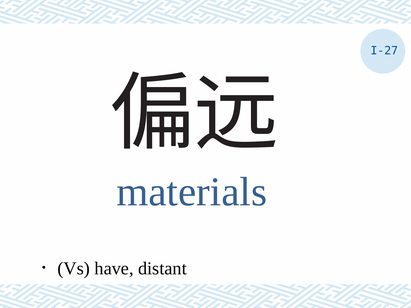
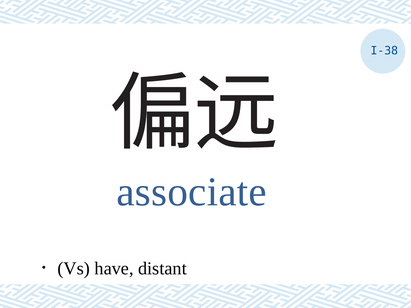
I-27: I-27 -> I-38 (384, 51)
materials: materials -> associate (192, 192)
